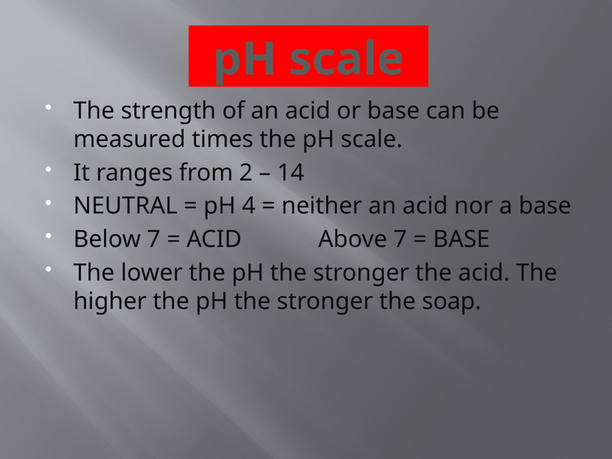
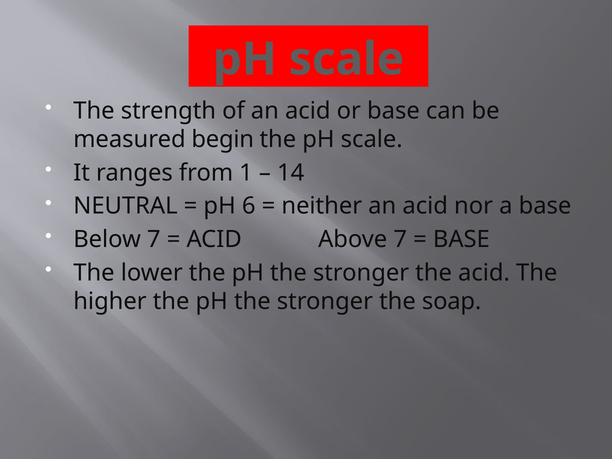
times: times -> begin (223, 139)
2: 2 -> 1 (246, 173)
4: 4 -> 6 (249, 206)
